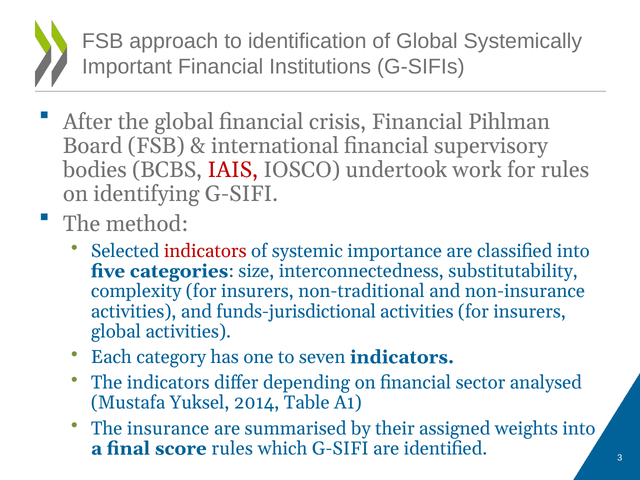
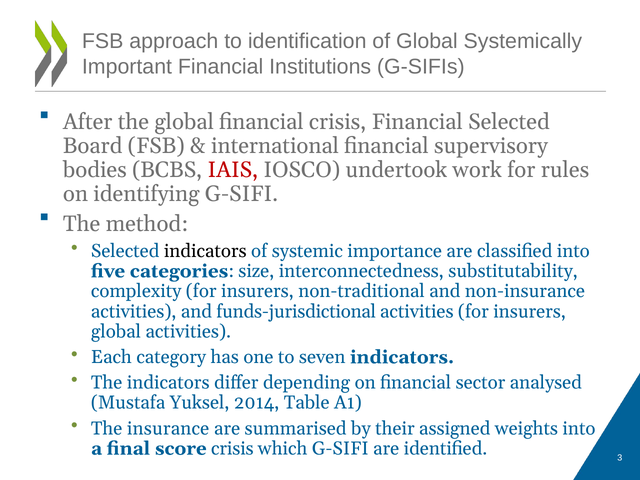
Financial Pihlman: Pihlman -> Selected (509, 122)
indicators colour: red -> black (205, 251)
score rules: rules -> crisis (232, 449)
